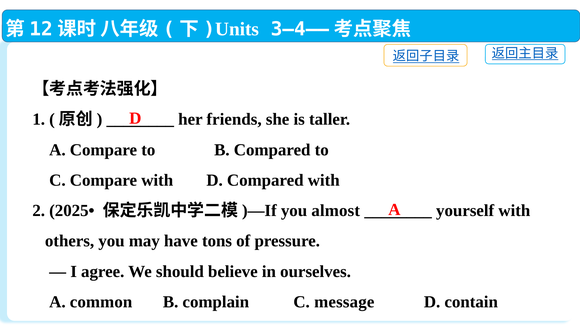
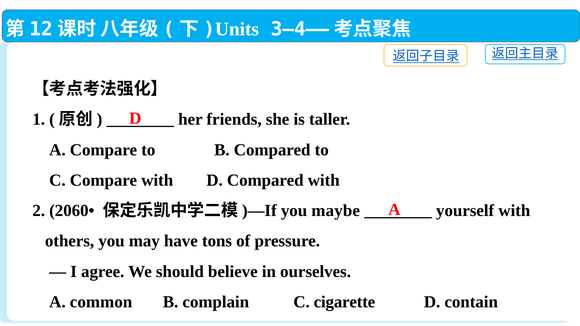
2025•: 2025• -> 2060• (72, 211)
almost: almost -> maybe (336, 211)
message: message -> cigarette (344, 302)
